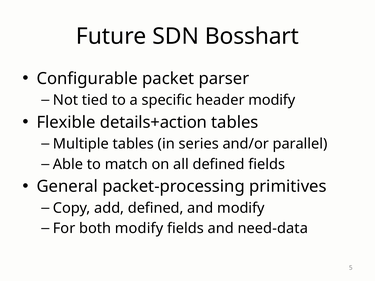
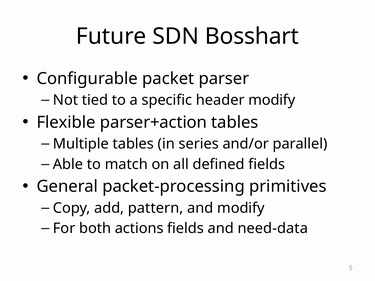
details+action: details+action -> parser+action (153, 122)
add defined: defined -> pattern (156, 208)
both modify: modify -> actions (139, 229)
